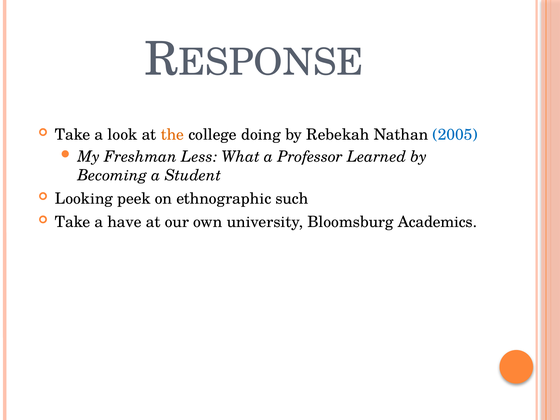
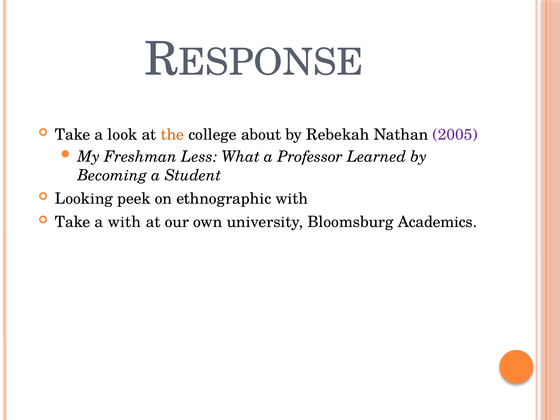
doing: doing -> about (261, 135)
2005 colour: blue -> purple (455, 135)
ethnographic such: such -> with (292, 199)
a have: have -> with (124, 222)
